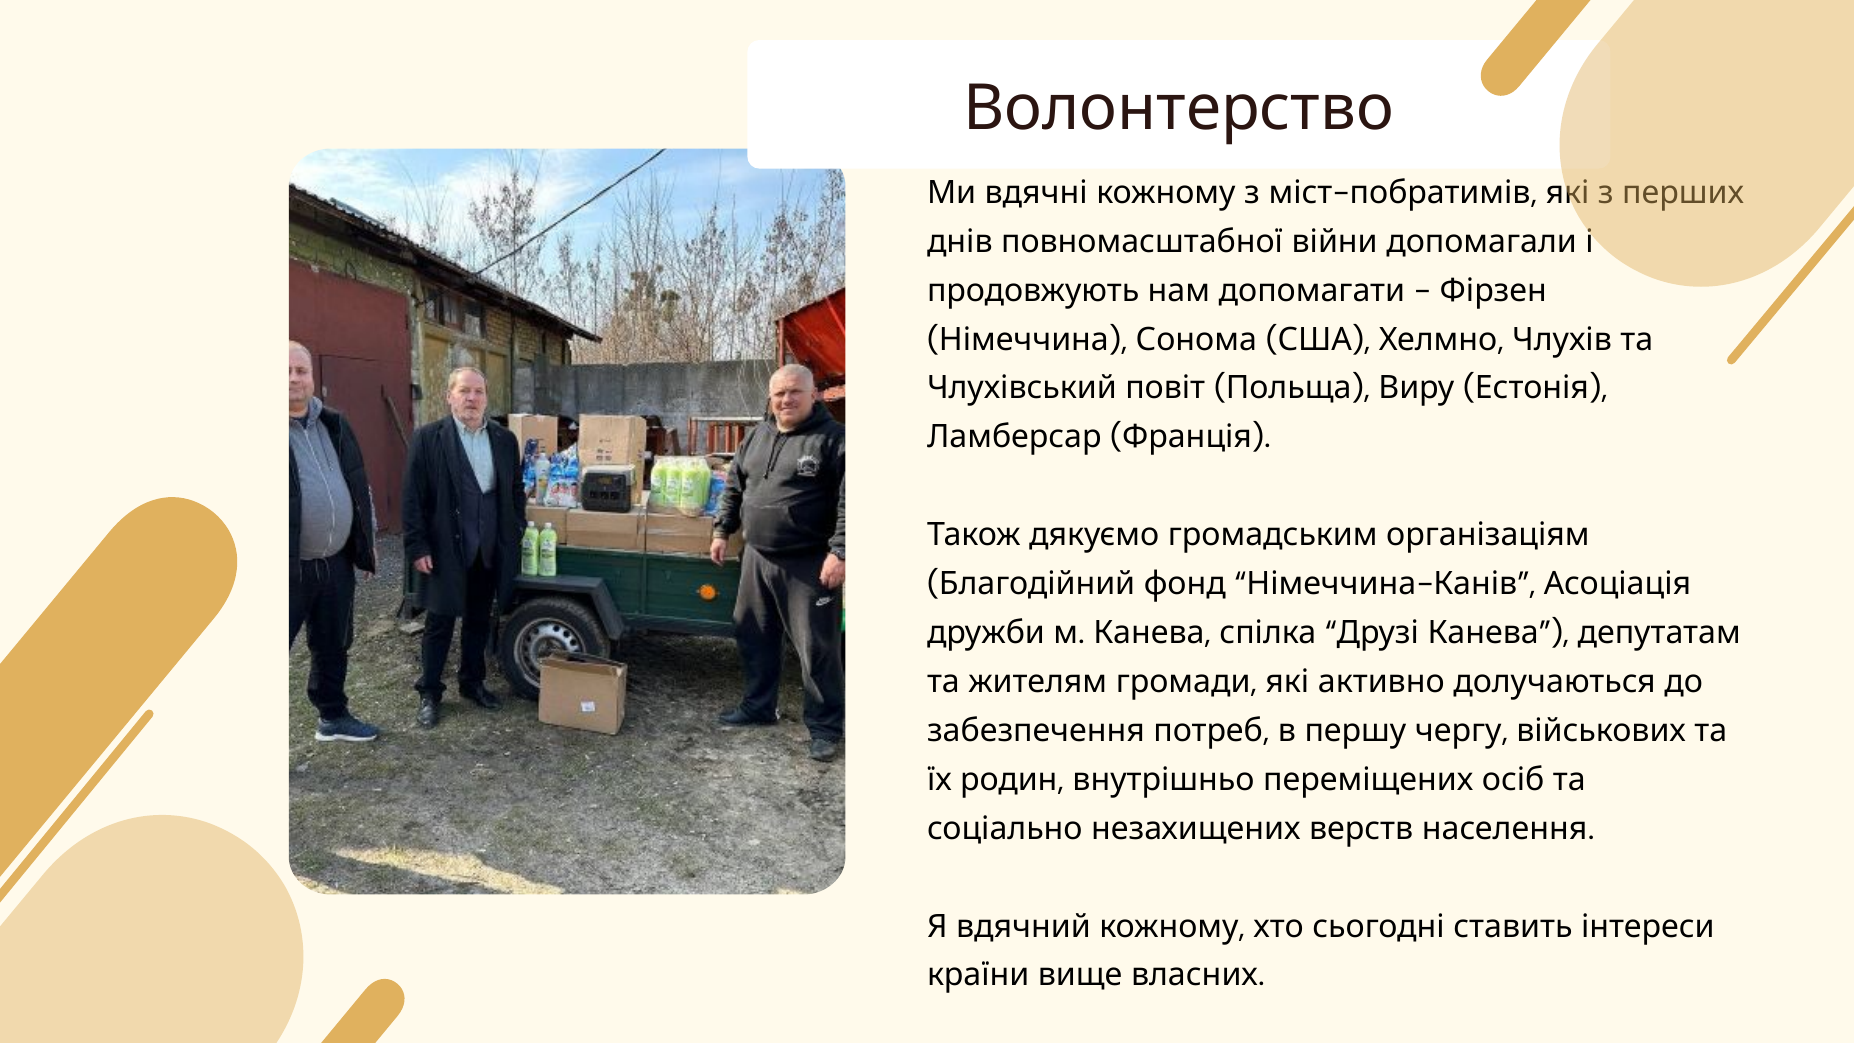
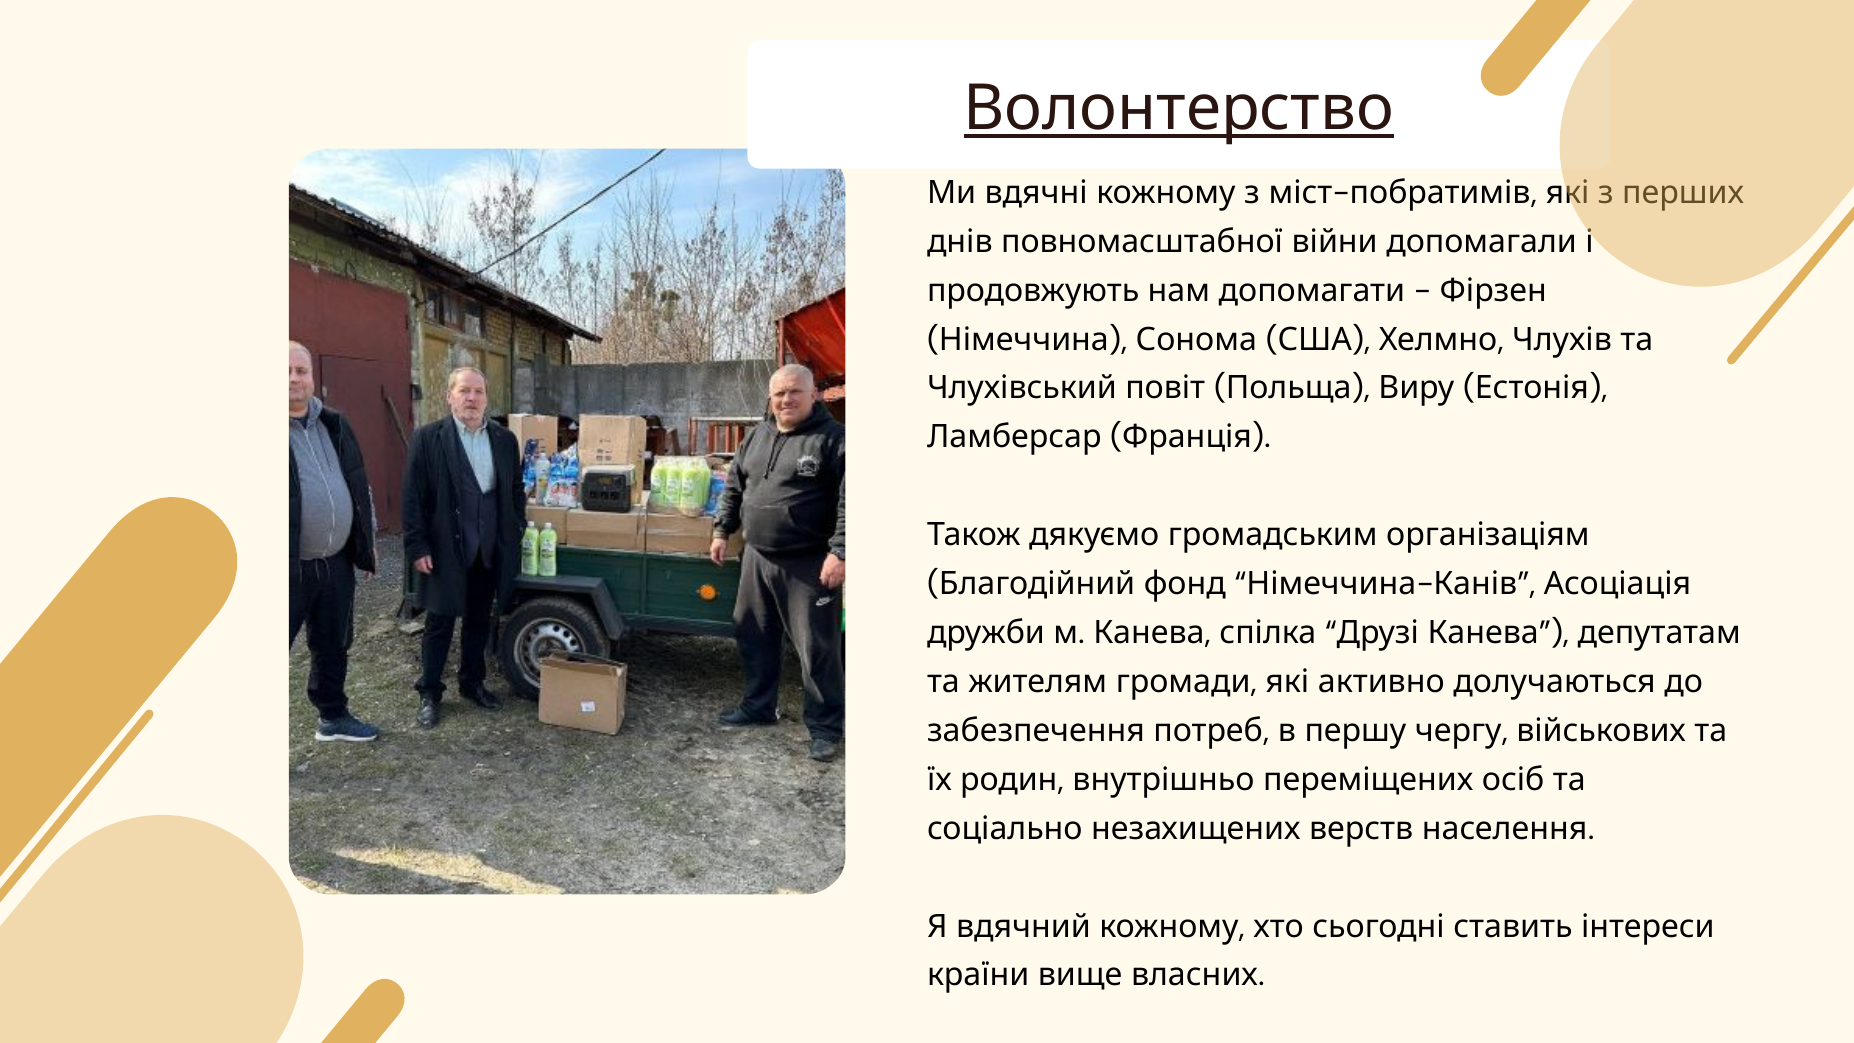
Волонтерство underline: none -> present (1179, 109)
